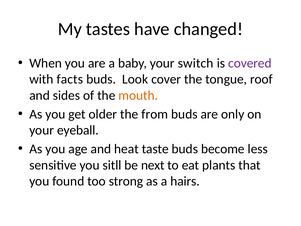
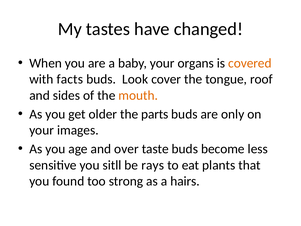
switch: switch -> organs (196, 63)
covered colour: purple -> orange (250, 63)
from: from -> parts (155, 114)
eyeball: eyeball -> images (78, 130)
heat: heat -> over (126, 149)
next: next -> rays (153, 165)
